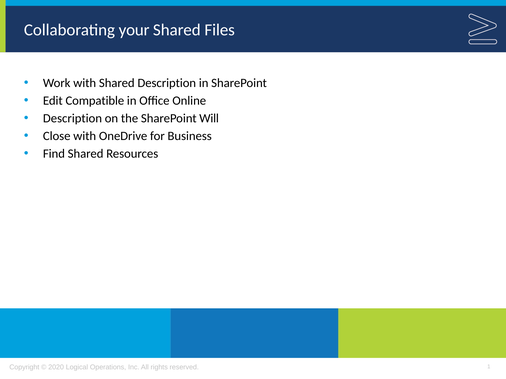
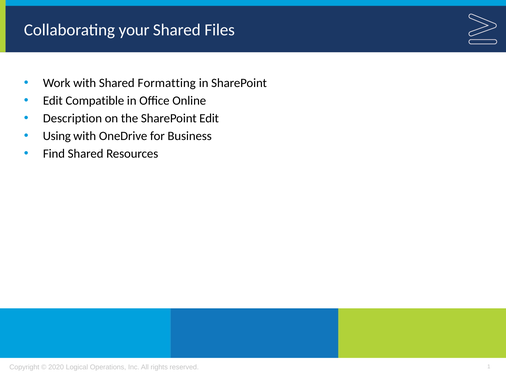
Shared Description: Description -> Formatting (167, 83)
SharePoint Will: Will -> Edit (209, 118)
Close: Close -> Using (57, 136)
